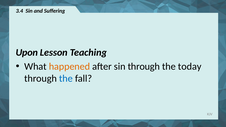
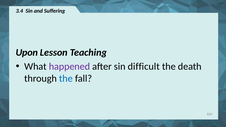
happened colour: orange -> purple (69, 67)
sin through: through -> difficult (144, 67)
today: today -> death (190, 67)
